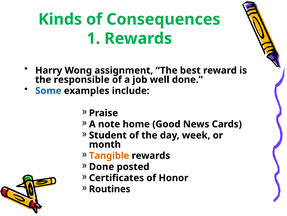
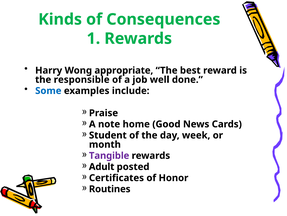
assignment: assignment -> appropriate (124, 70)
Tangible colour: orange -> purple (109, 155)
Done: Done -> Adult (102, 166)
